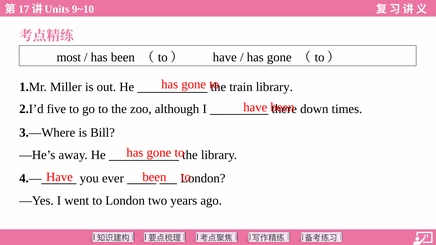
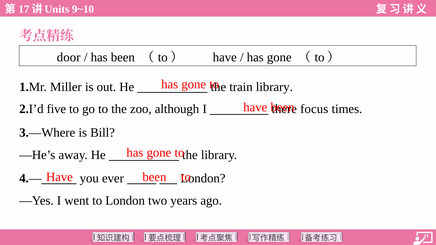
most: most -> door (69, 57)
down: down -> focus (314, 109)
